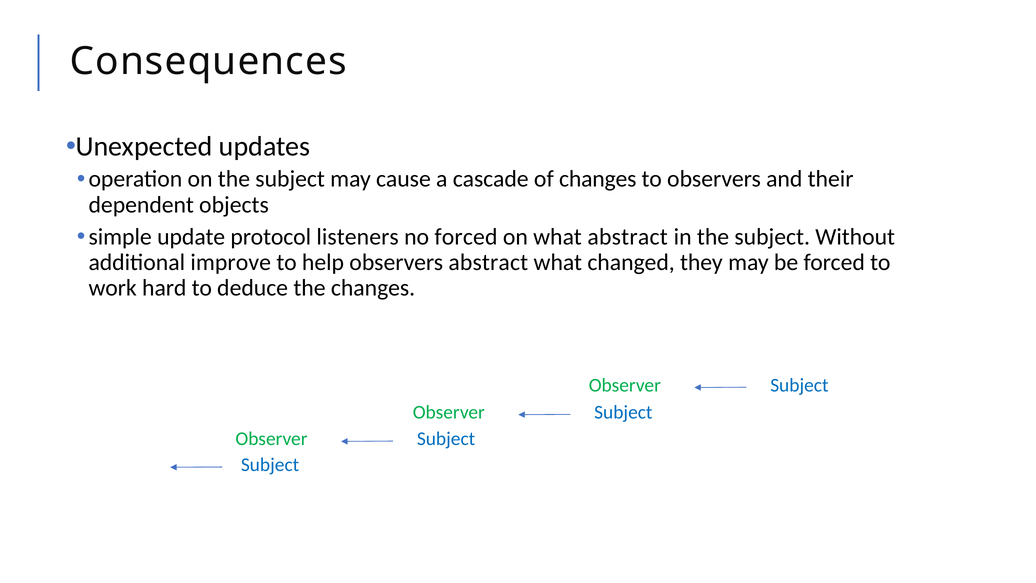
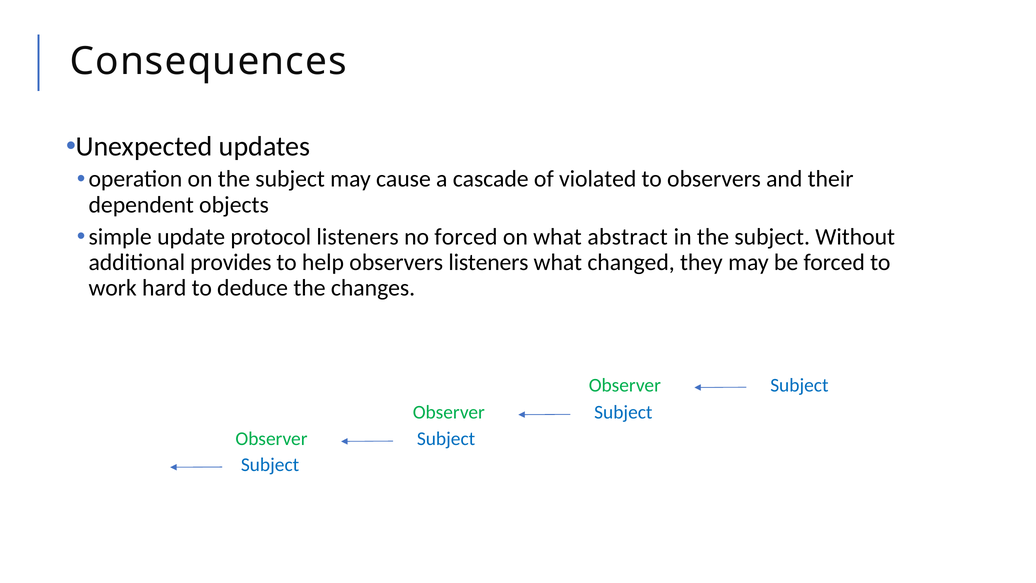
of changes: changes -> violated (598, 179)
improve: improve -> provides (231, 262)
observers abstract: abstract -> listeners (488, 262)
